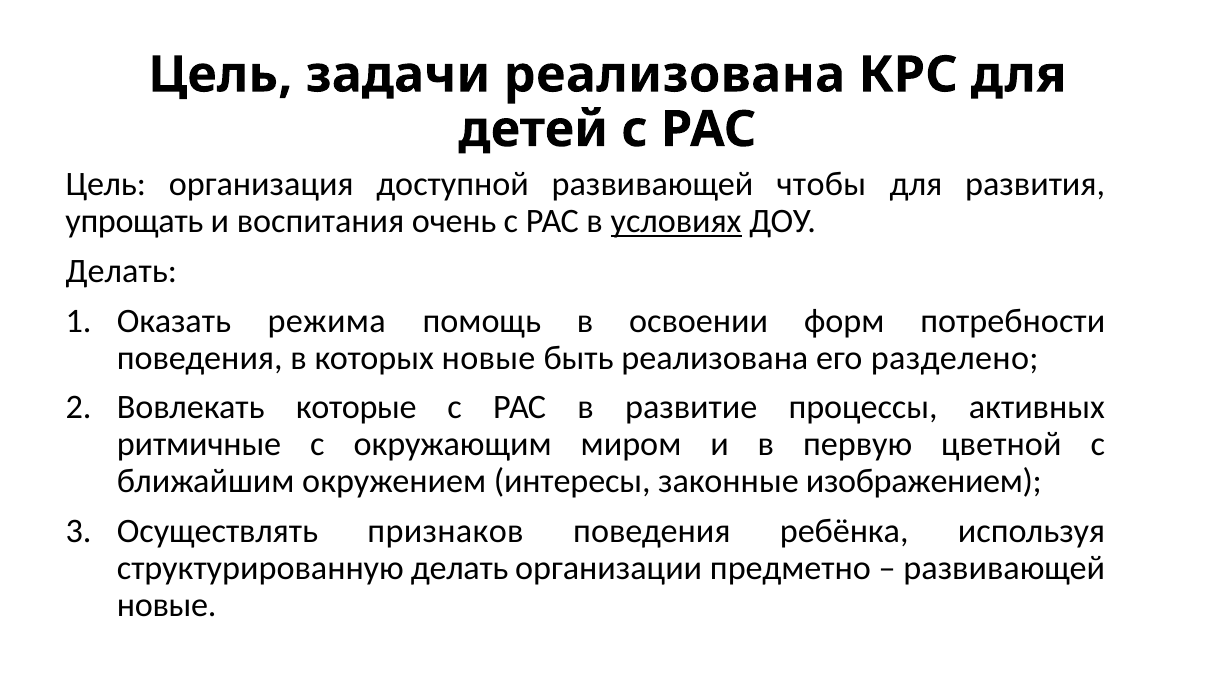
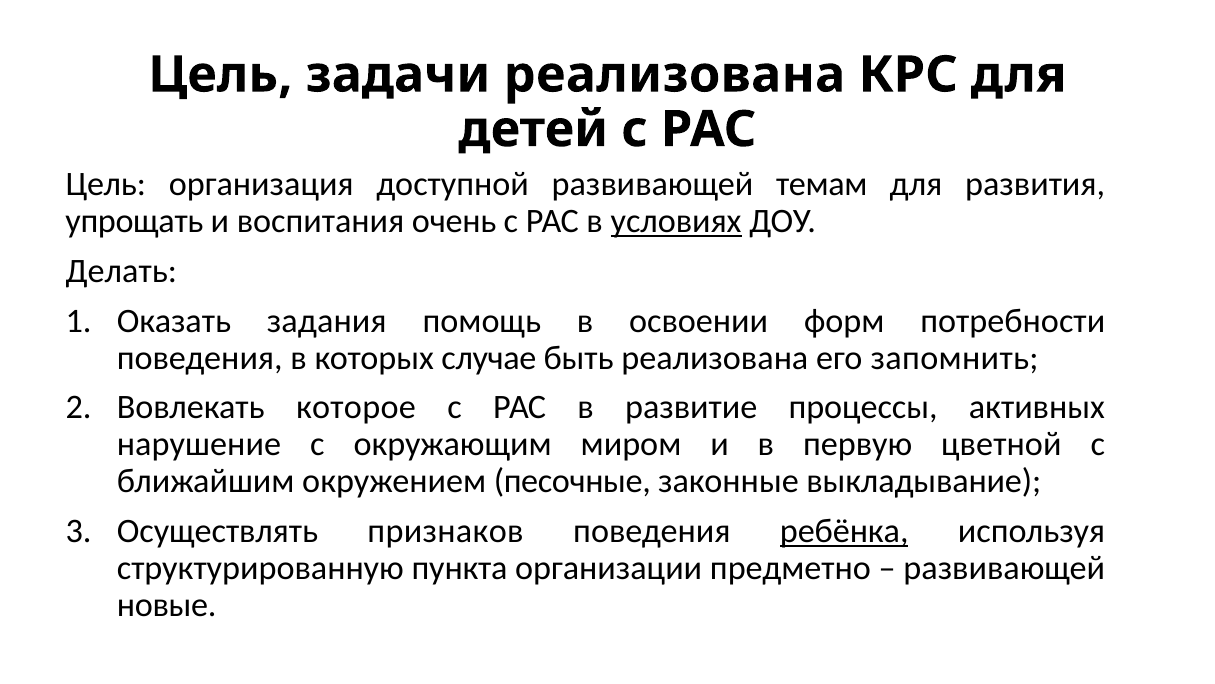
чтобы: чтобы -> темам (822, 184)
режима: режима -> задания (327, 320)
которых новые: новые -> случае (489, 357)
разделено: разделено -> запомнить (955, 357)
которые: которые -> которое (356, 407)
ритмичные: ритмичные -> нарушение (199, 444)
интересы: интересы -> песочные (572, 481)
изображением: изображением -> выкладывание (924, 481)
ребёнка underline: none -> present (844, 531)
структурированную делать: делать -> пункта (460, 567)
